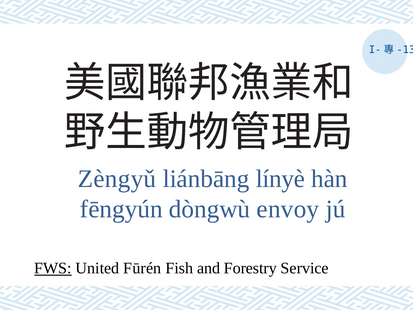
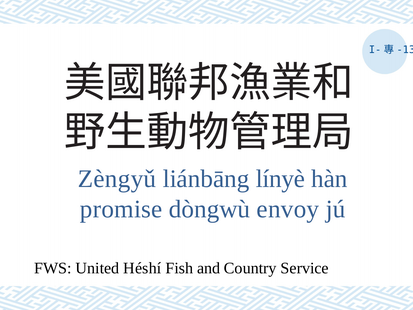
fēngyún: fēngyún -> promise (121, 209)
FWS underline: present -> none (53, 268)
Fūrén: Fūrén -> Héshí (142, 268)
Forestry: Forestry -> Country (250, 268)
